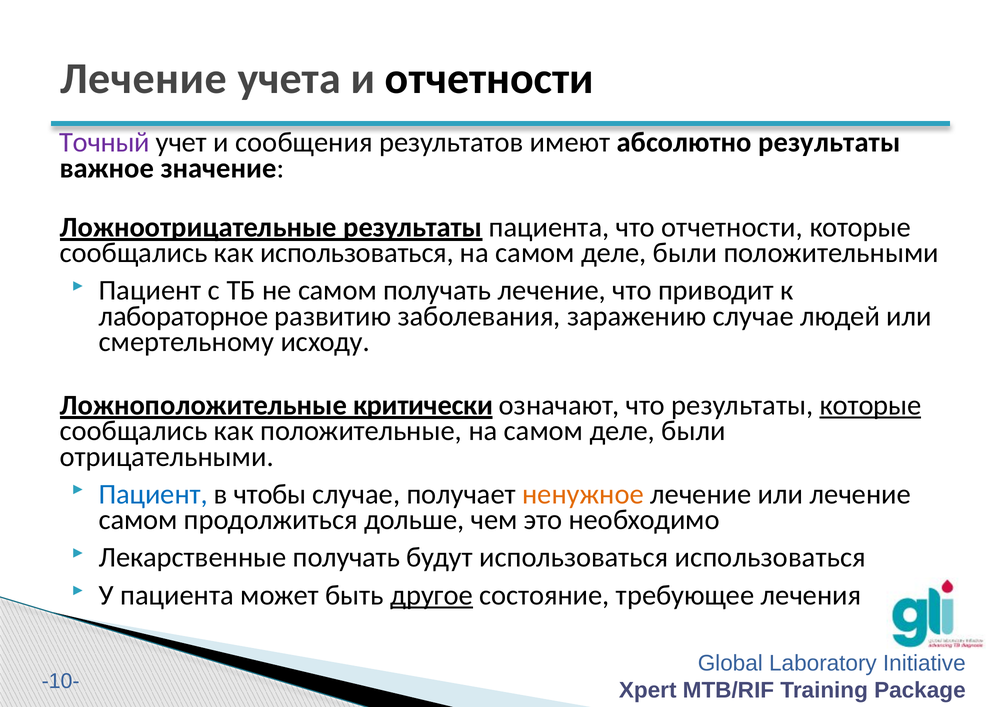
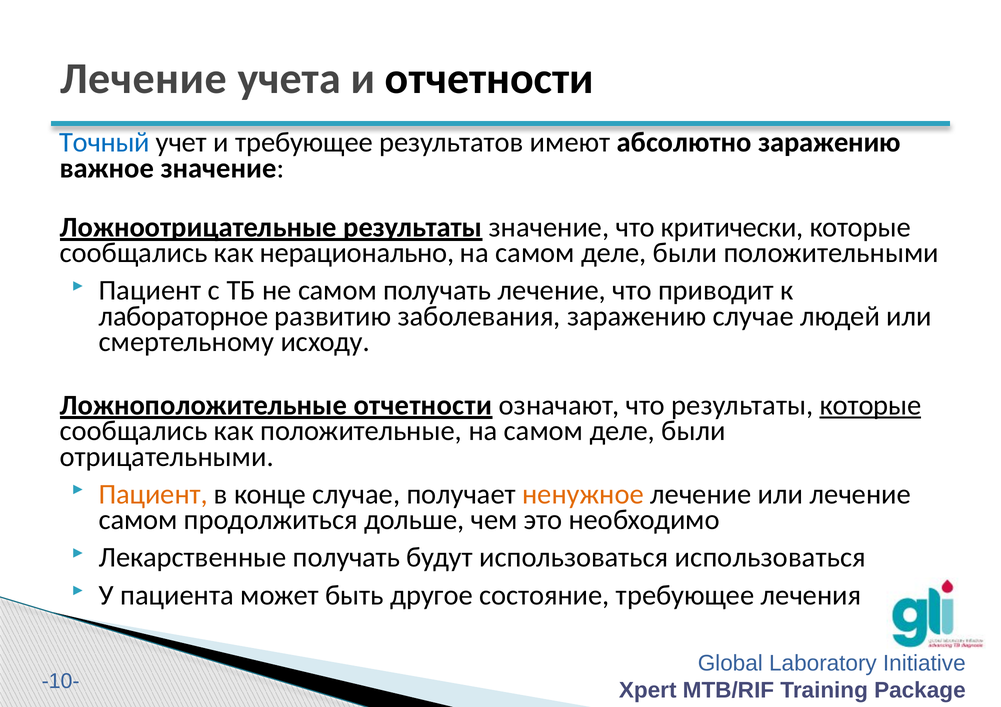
Точный colour: purple -> blue (105, 142)
и сообщения: сообщения -> требующее (304, 142)
абсолютно результаты: результаты -> заражению (829, 142)
результаты пациента: пациента -> значение (549, 227)
что отчетности: отчетности -> критически (732, 227)
как использоваться: использоваться -> нерационально (357, 253)
Ложноположительные критически: критически -> отчетности (423, 405)
Пациент colour: blue -> orange (153, 494)
чтобы: чтобы -> конце (270, 494)
другое underline: present -> none (432, 595)
